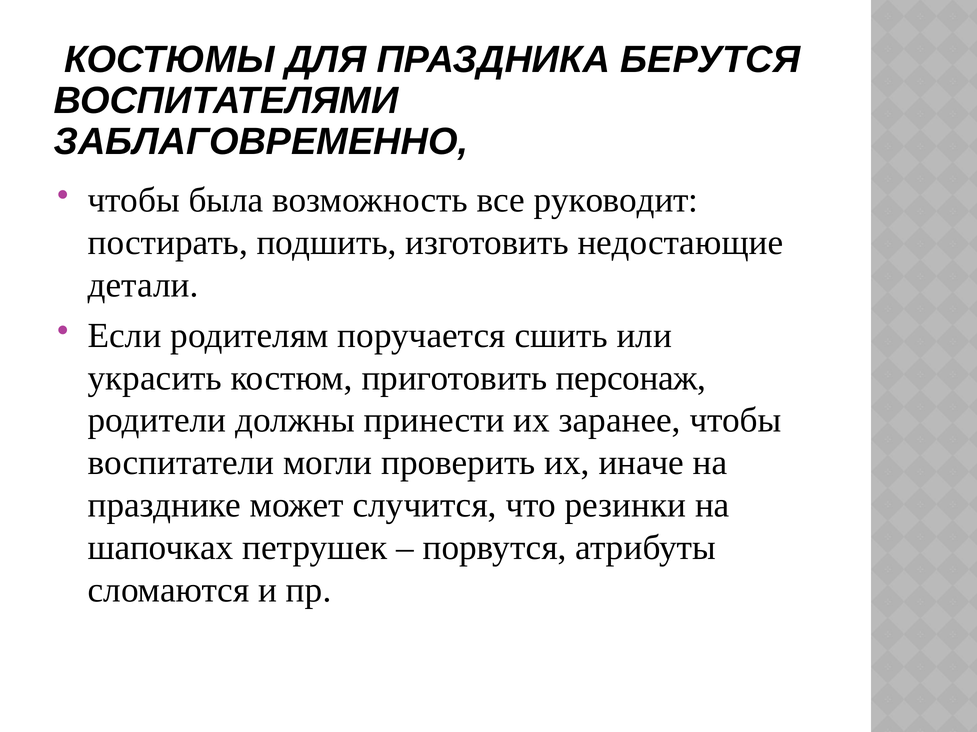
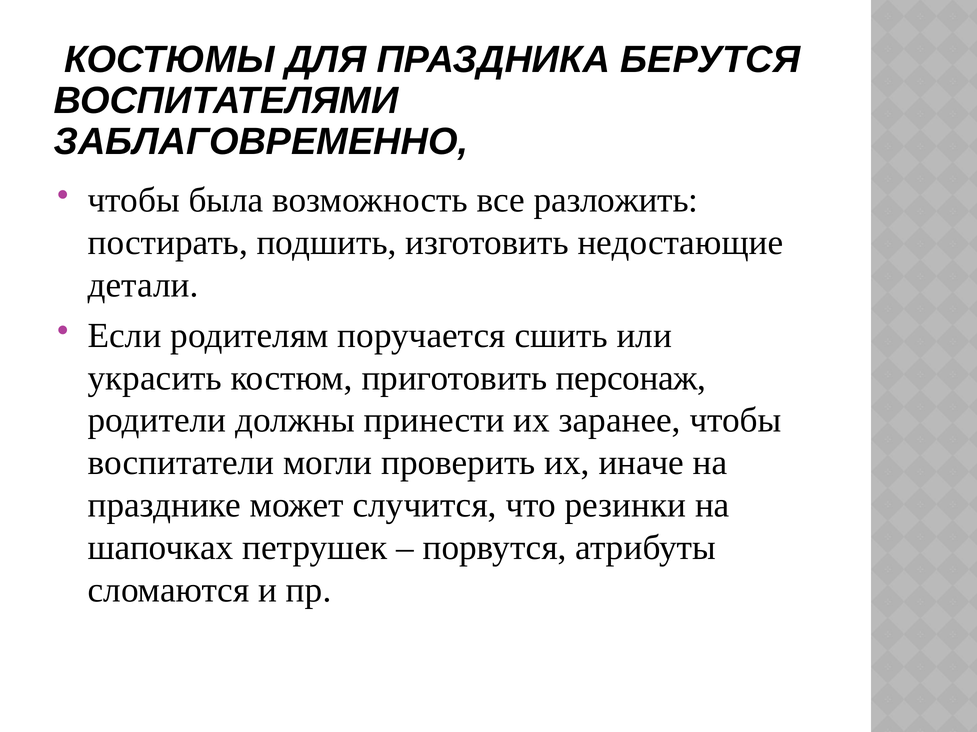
руководит: руководит -> разложить (616, 200)
